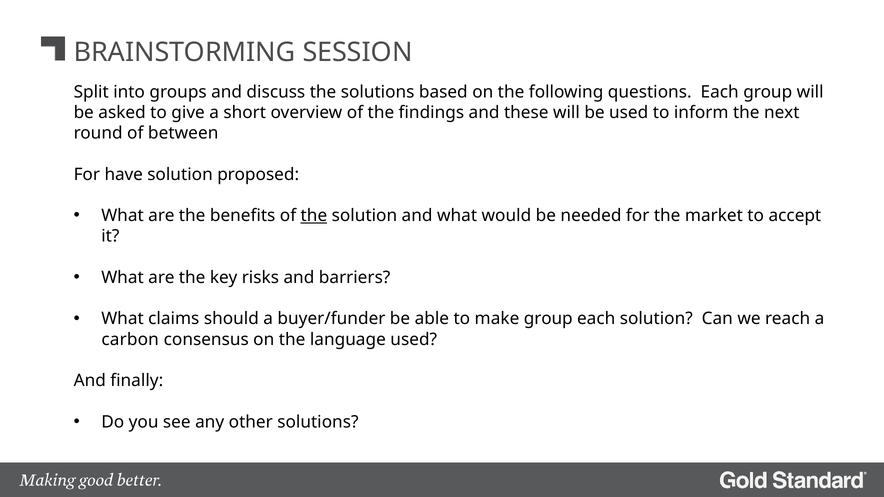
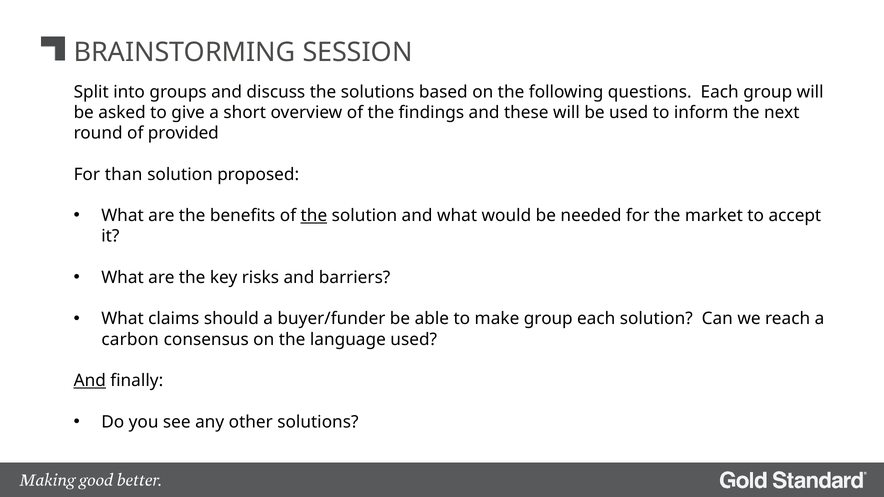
between: between -> provided (183, 133)
have: have -> than (124, 175)
And underline: none -> present (90, 381)
